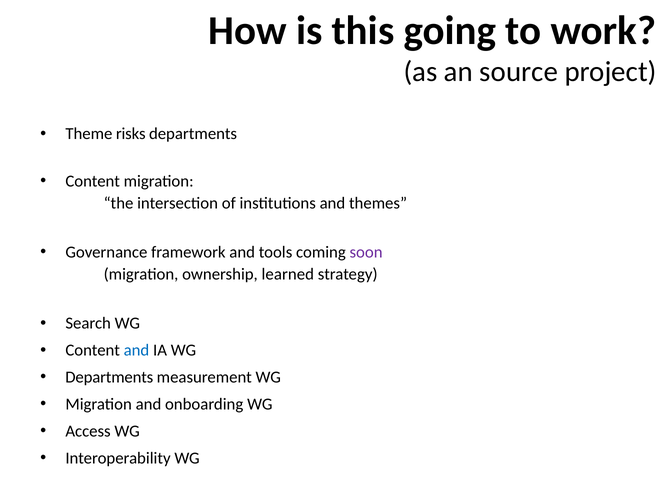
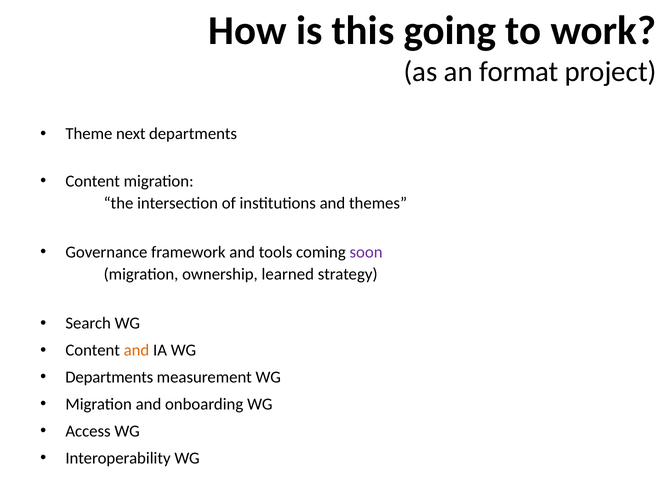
source: source -> format (519, 72)
risks: risks -> next (131, 134)
and colour: blue -> orange (136, 351)
